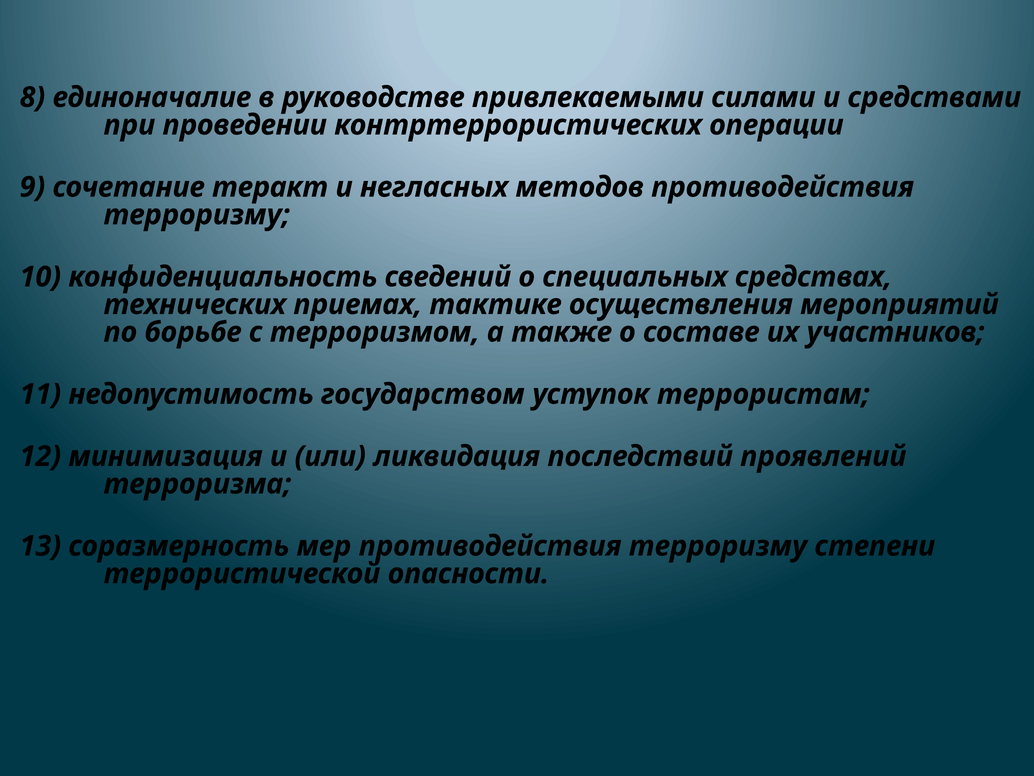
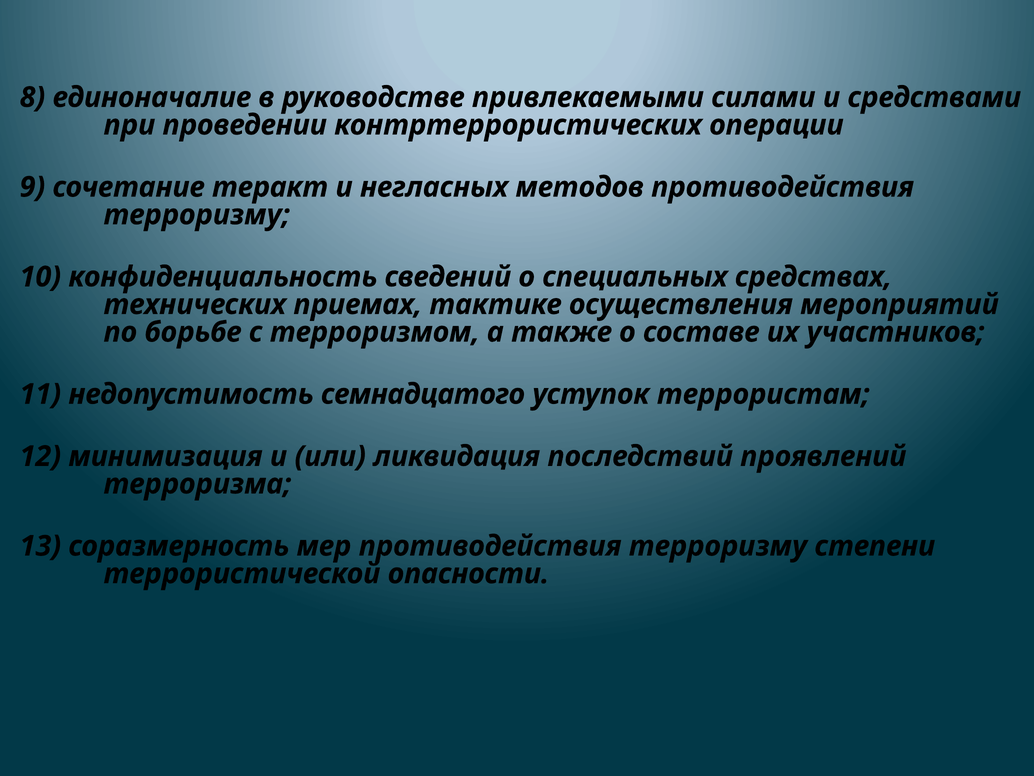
государством: государством -> семнадцатого (423, 394)
